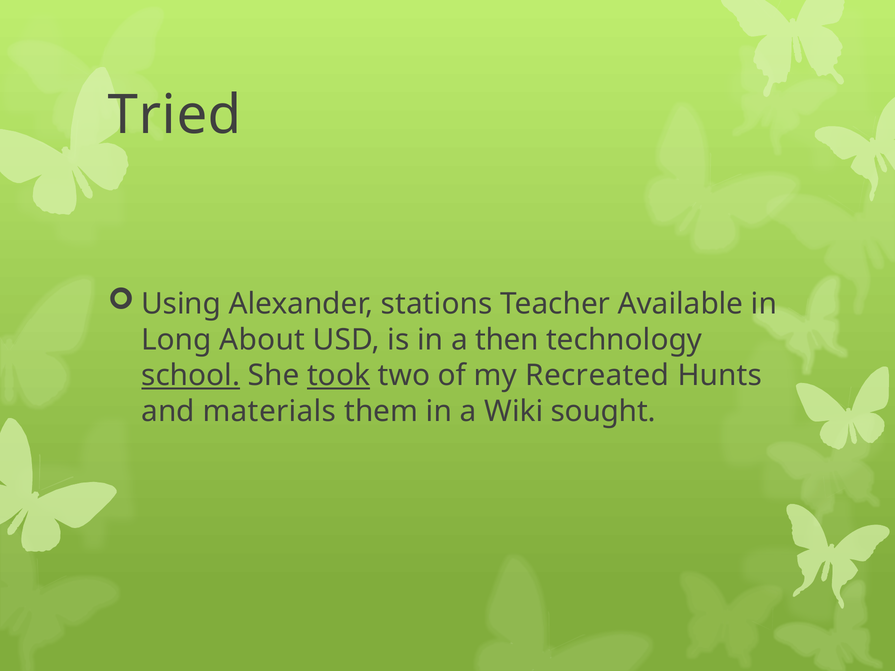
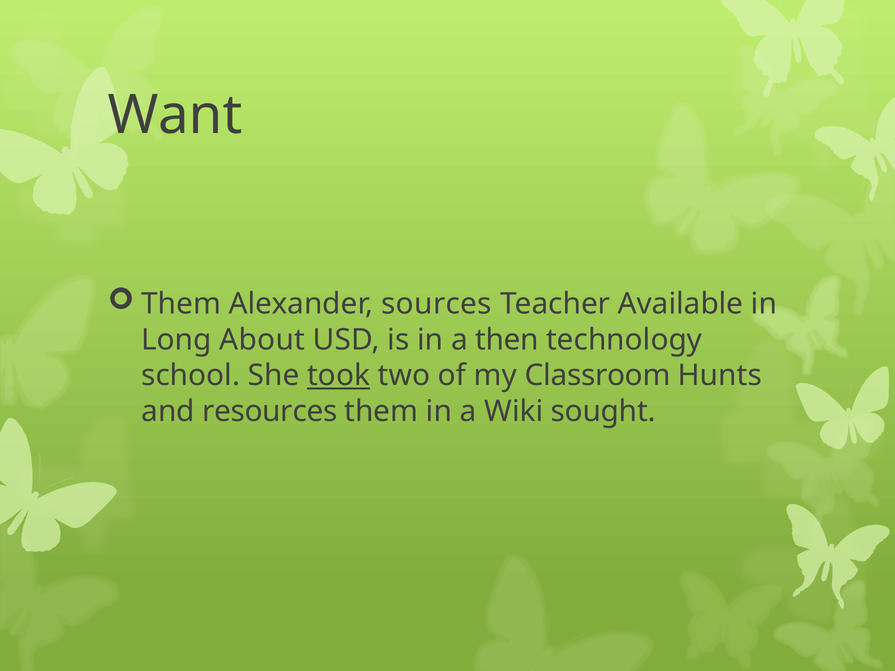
Tried: Tried -> Want (175, 115)
Using: Using -> Them (181, 304)
stations: stations -> sources (437, 304)
school underline: present -> none (191, 376)
Recreated: Recreated -> Classroom (598, 376)
materials: materials -> resources (270, 412)
